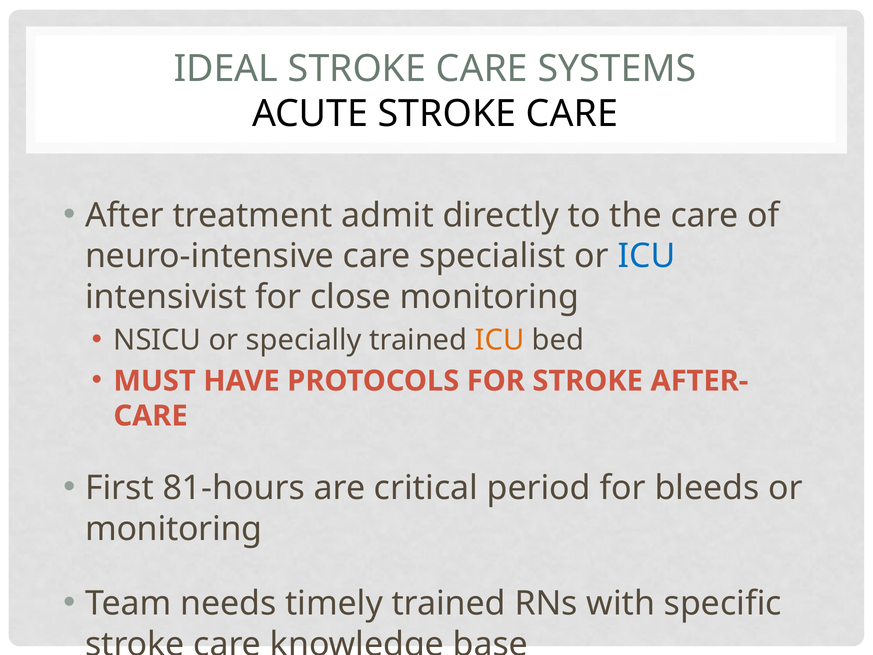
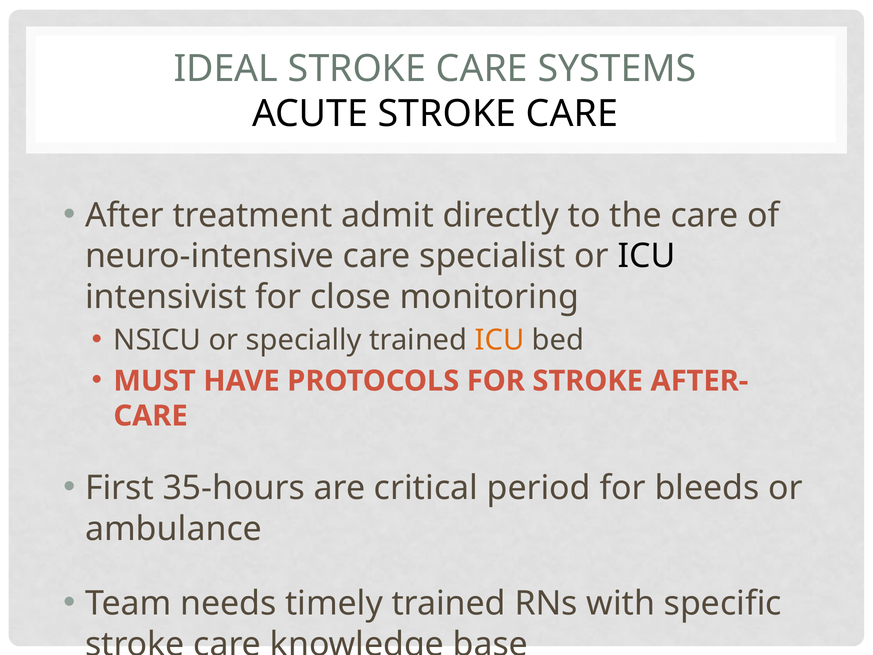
ICU colour: blue -> black (646, 256)
81-hours: 81-hours -> 35-hours (234, 488)
monitoring: monitoring -> ambulance (174, 529)
